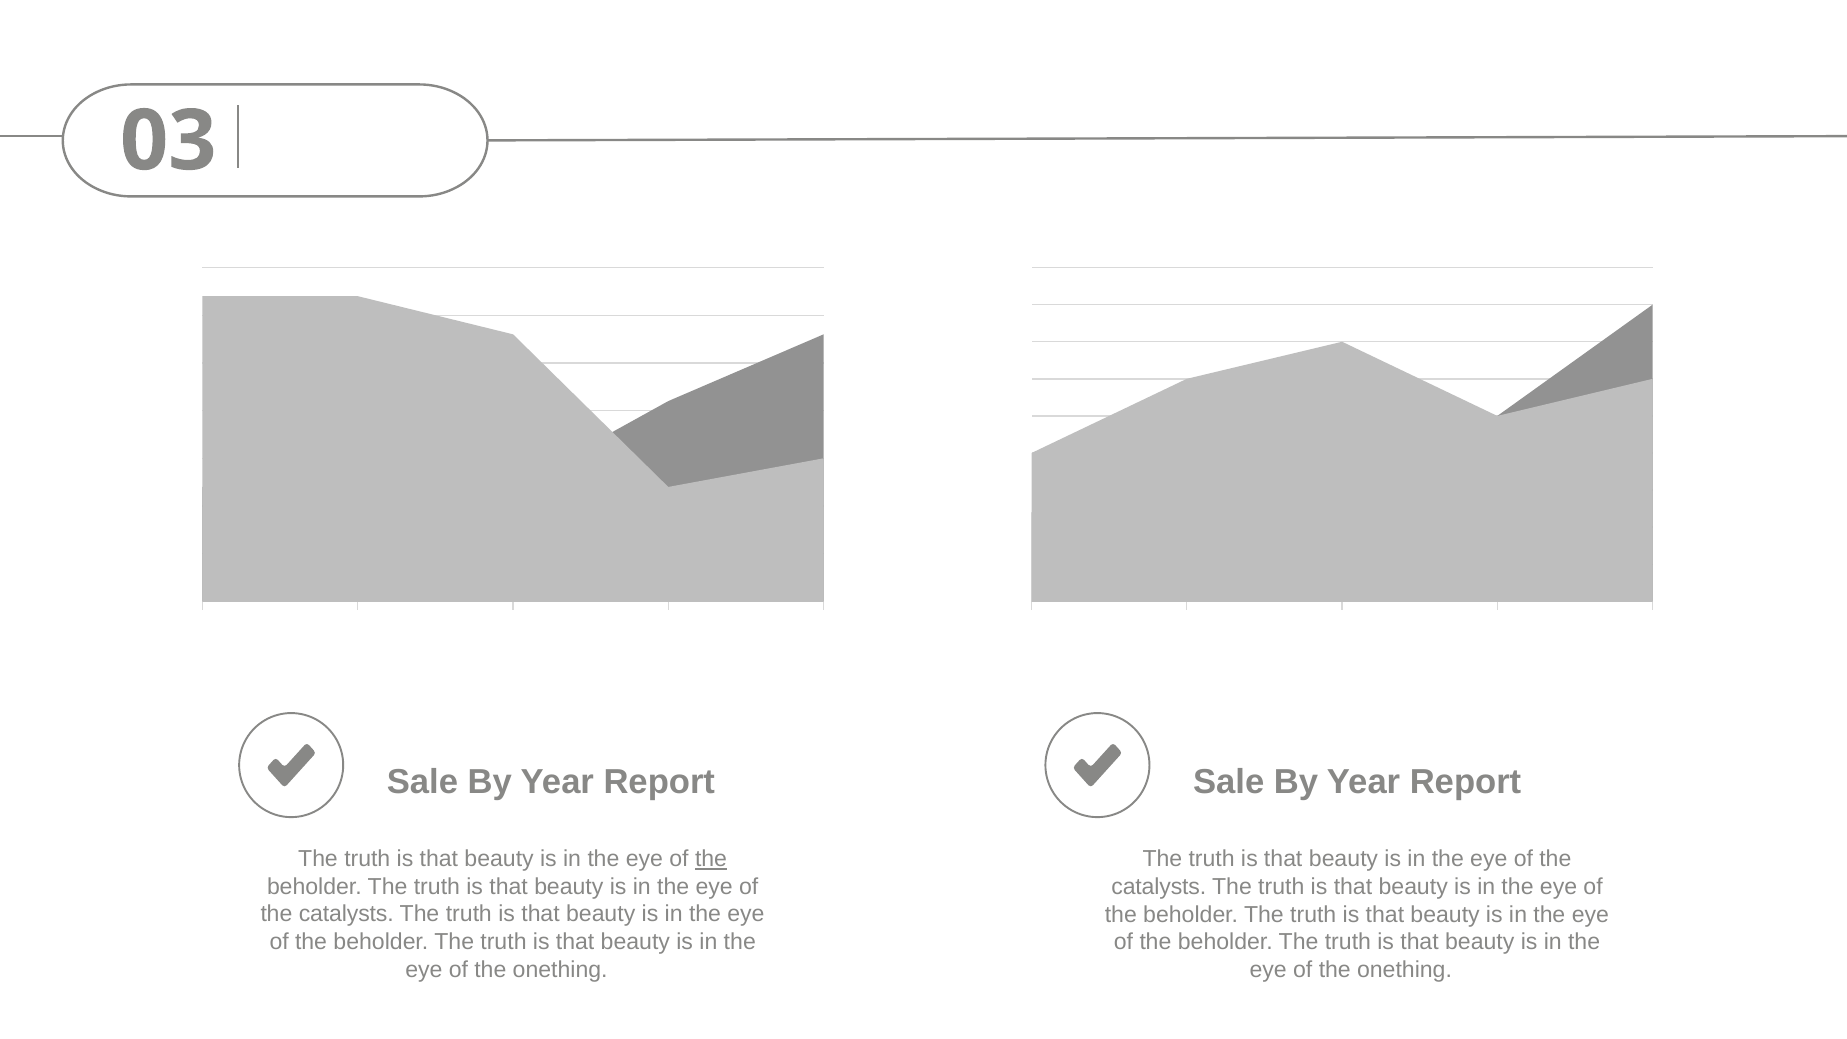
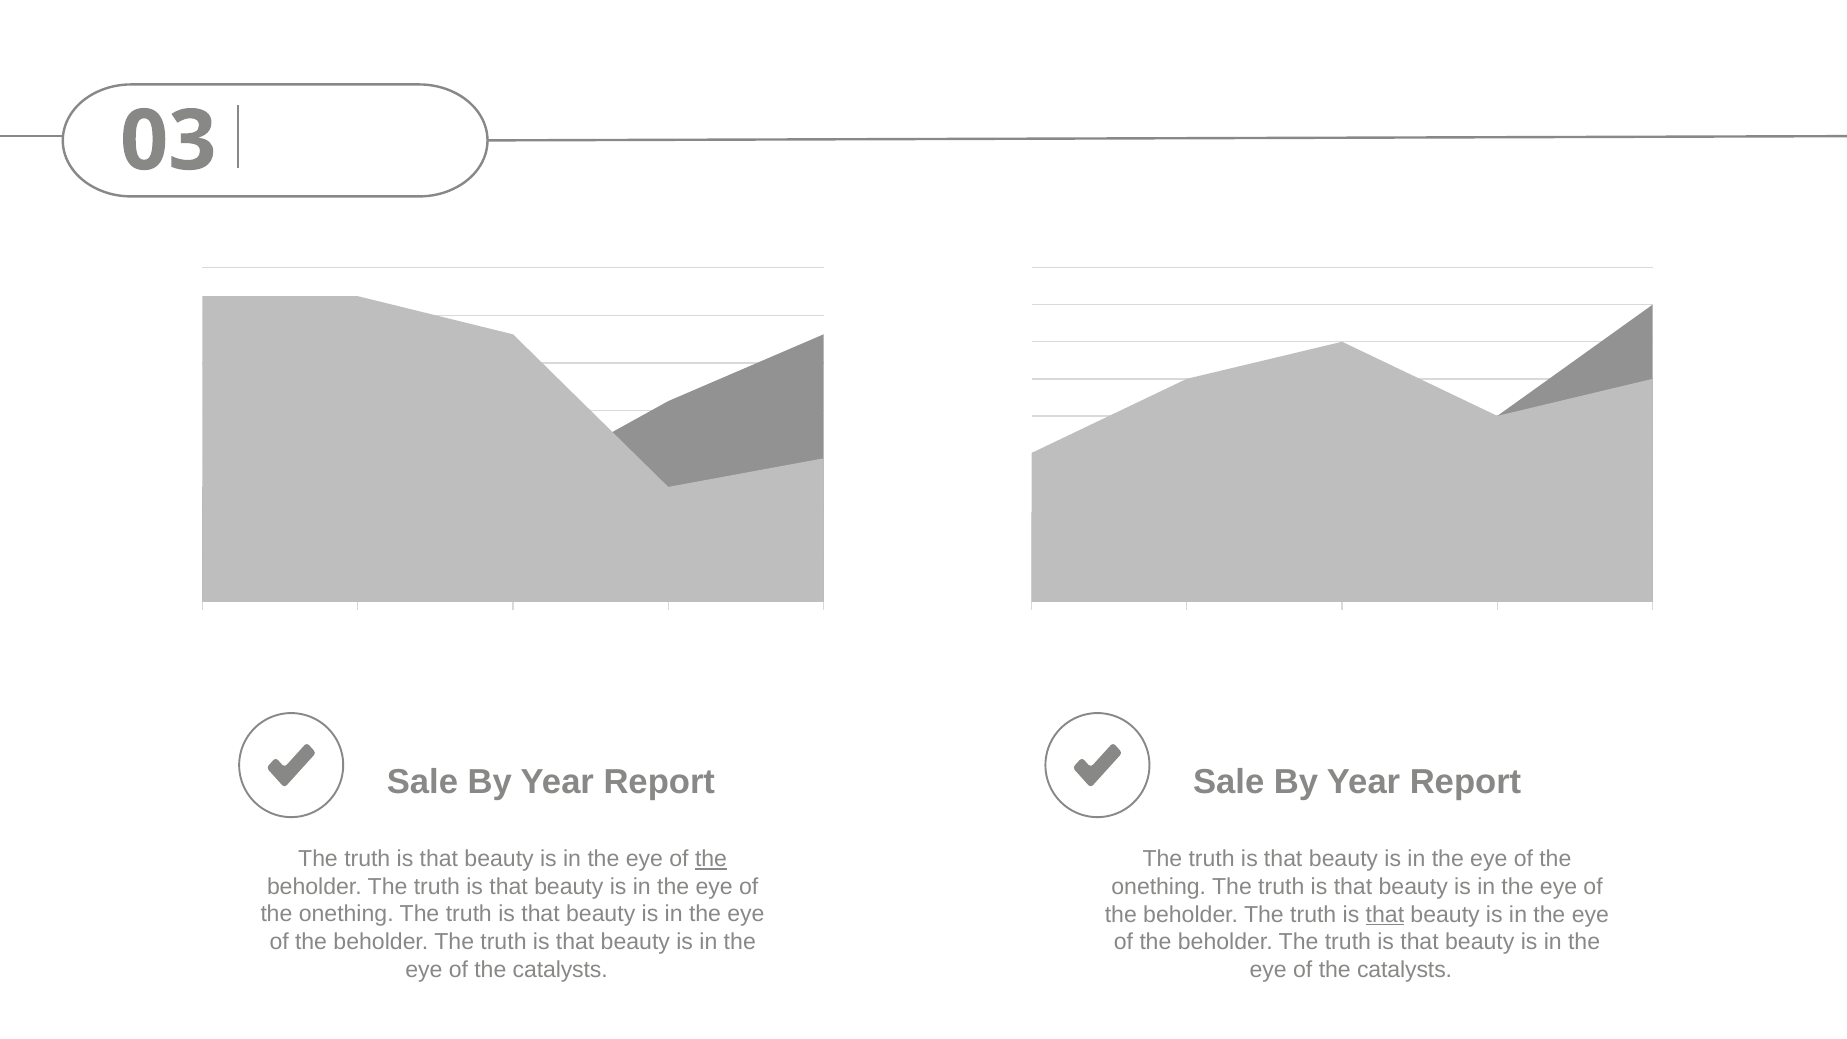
catalysts: catalysts -> onething (1159, 887)
catalysts: catalysts -> onething (346, 914)
that underline: none -> present (1385, 914)
onething: onething -> catalysts (560, 970)
onething: onething -> catalysts (1405, 970)
